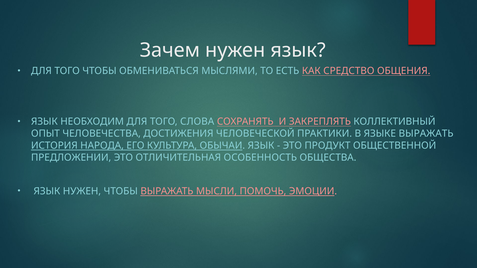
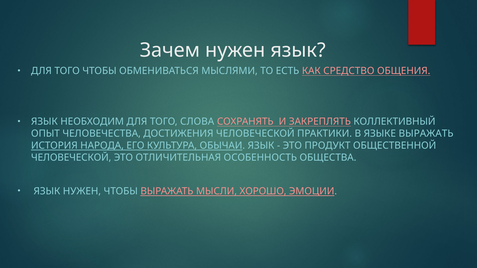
ПРЕДЛОЖЕНИИ: ПРЕДЛОЖЕНИИ -> ЧЕЛОВЕЧЕСКОЙ (71, 158)
ПОМОЧЬ: ПОМОЧЬ -> ХОРОШО (263, 191)
